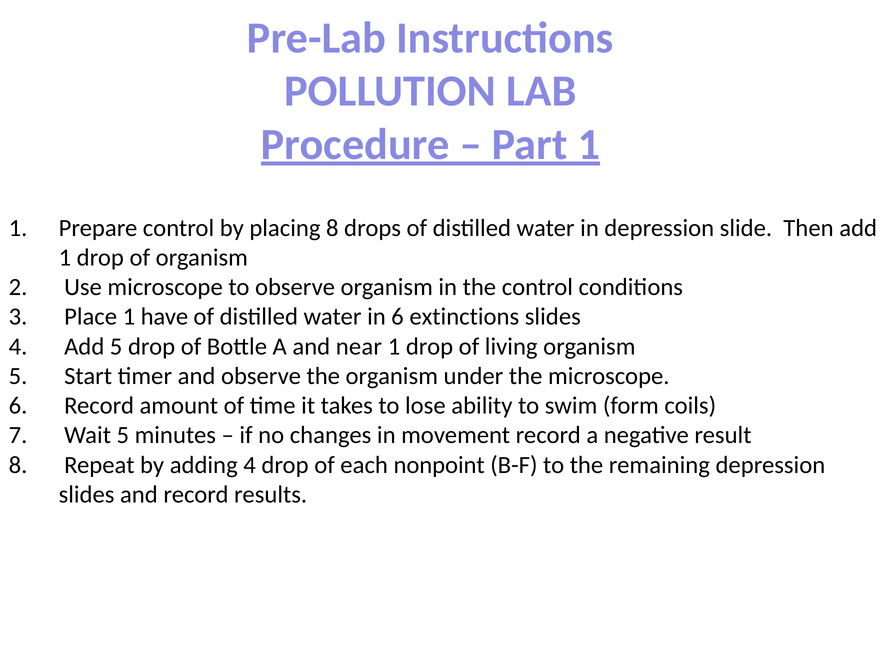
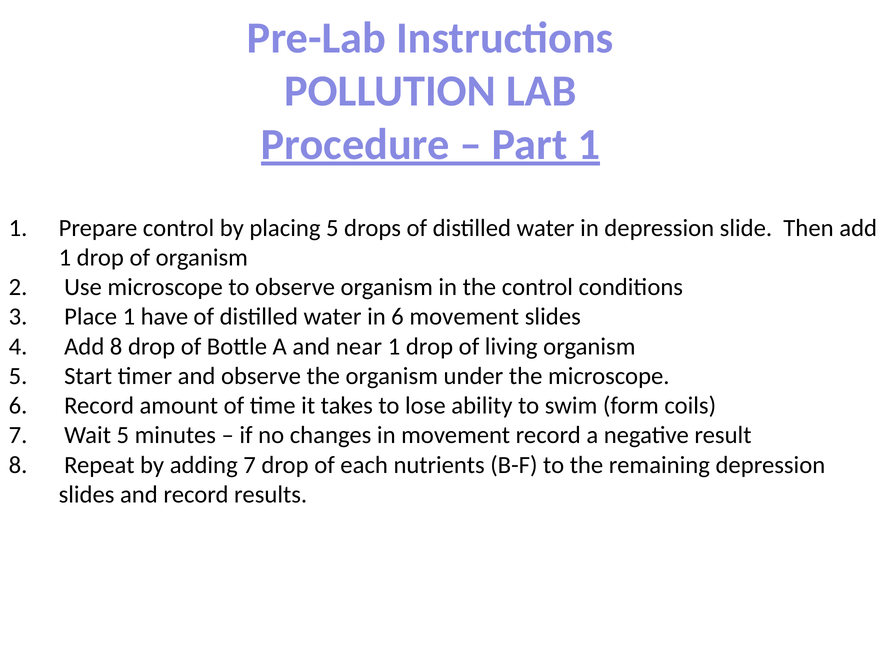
placing 8: 8 -> 5 (332, 228)
6 extinctions: extinctions -> movement (464, 317)
Add 5: 5 -> 8 (116, 346)
adding 4: 4 -> 7 (250, 465)
nonpoint: nonpoint -> nutrients (439, 465)
